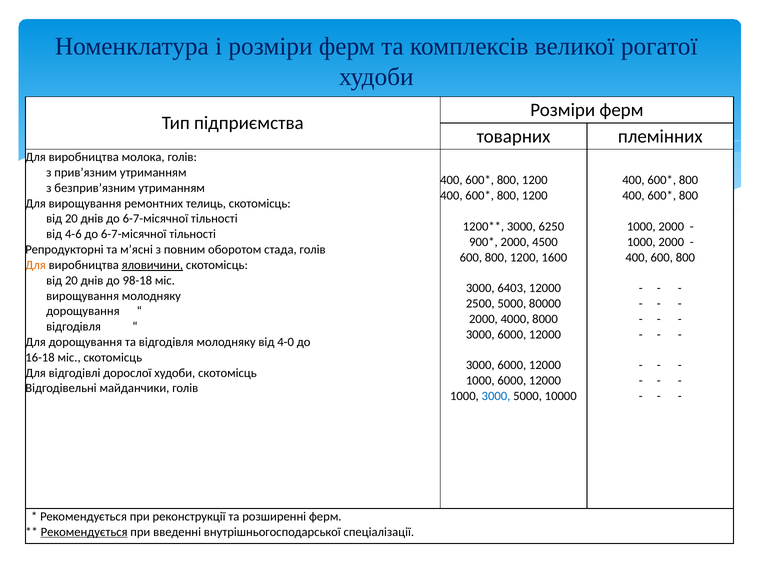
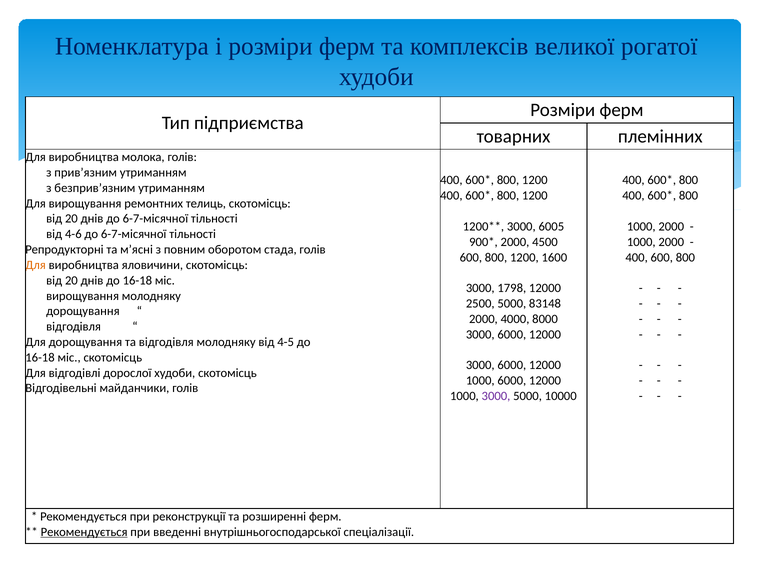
6250: 6250 -> 6005 (551, 227)
яловичини underline: present -> none (152, 265)
днів до 98-18: 98-18 -> 16-18 (137, 281)
6403: 6403 -> 1798 (512, 288)
80000: 80000 -> 83148 (545, 304)
4-0: 4-0 -> 4-5 (286, 342)
3000 colour: blue -> purple (496, 396)
